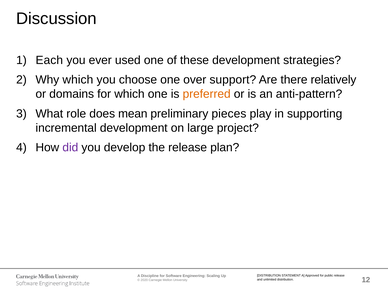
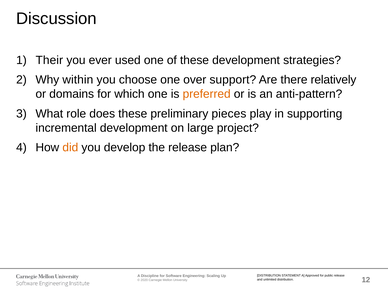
Each: Each -> Their (49, 60)
Why which: which -> within (78, 80)
does mean: mean -> these (133, 114)
did colour: purple -> orange (70, 147)
